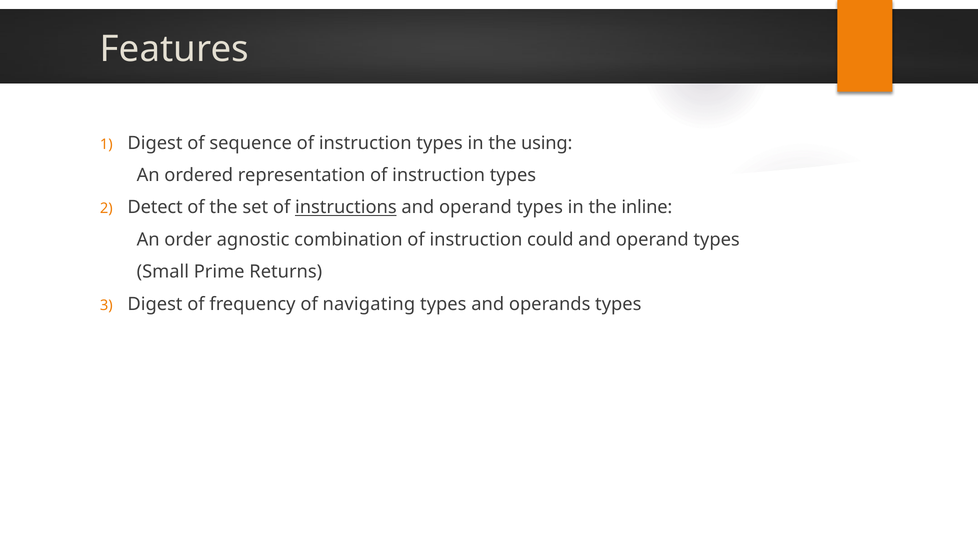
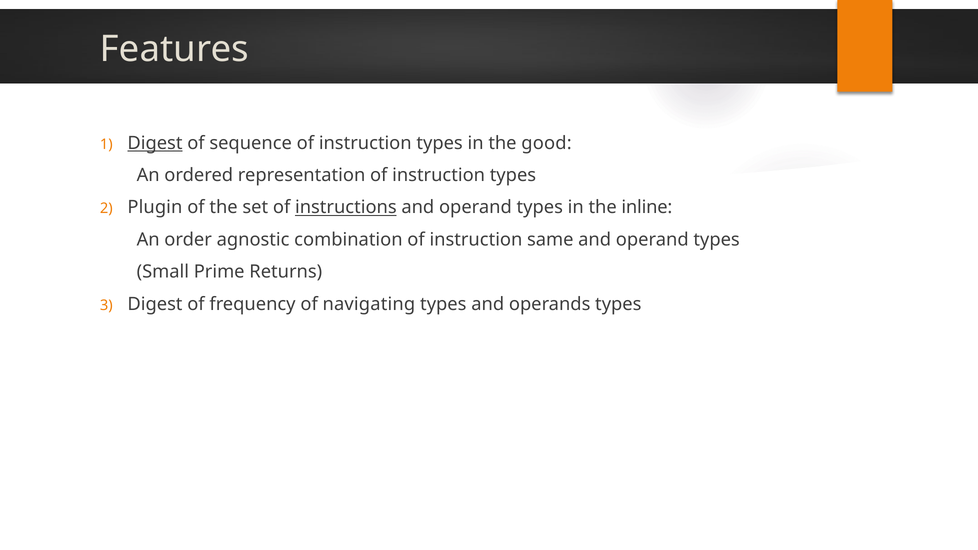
Digest underline: none -> present (155, 143)
using: using -> good (547, 143)
Detect: Detect -> Plugin (155, 207)
could: could -> same (550, 240)
